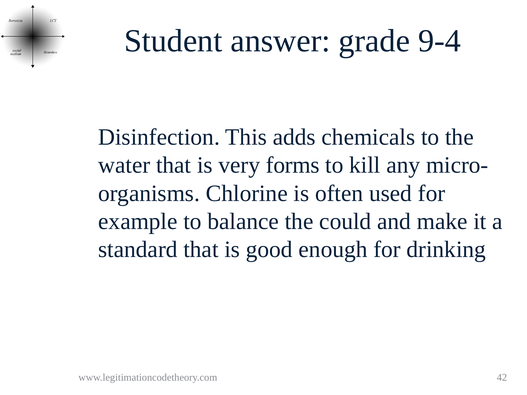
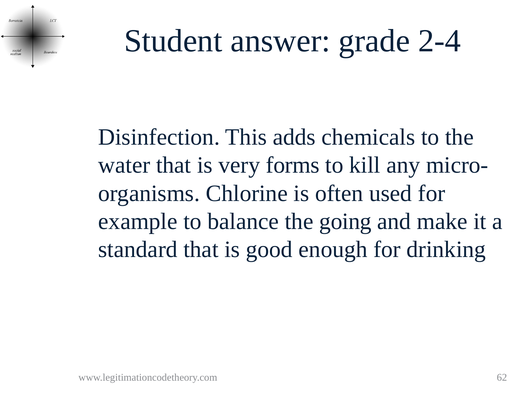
9-4: 9-4 -> 2-4 (439, 41)
could: could -> going (345, 222)
42: 42 -> 62 (502, 378)
